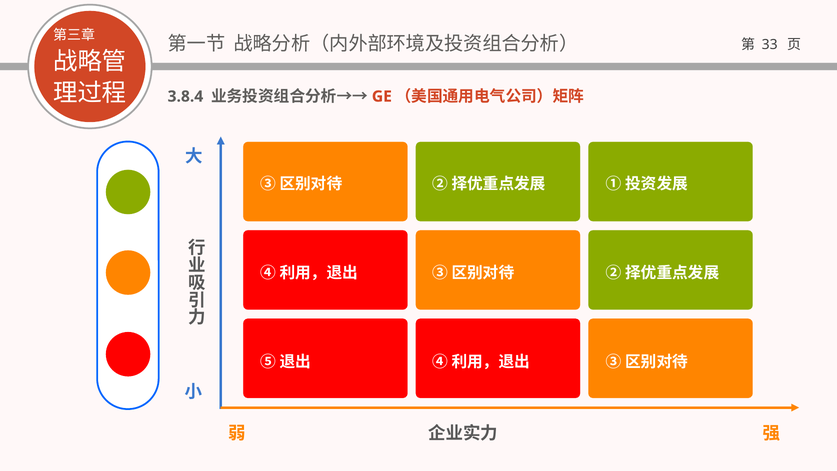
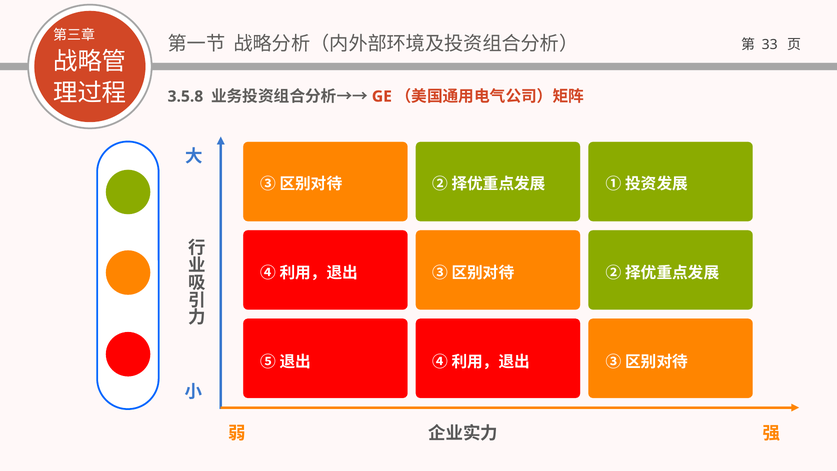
3.8.4: 3.8.4 -> 3.5.8 (185, 96)
